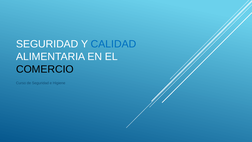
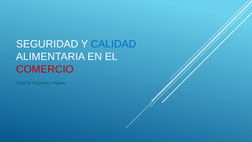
COMERCIO colour: black -> red (45, 69)
